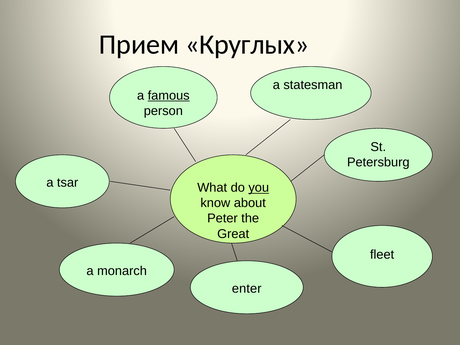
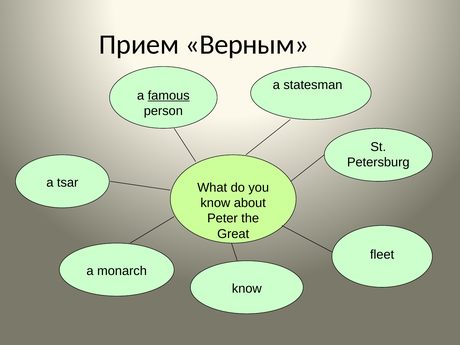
Круглых: Круглых -> Верным (247, 45)
you underline: present -> none (259, 188)
enter: enter -> know (247, 289)
